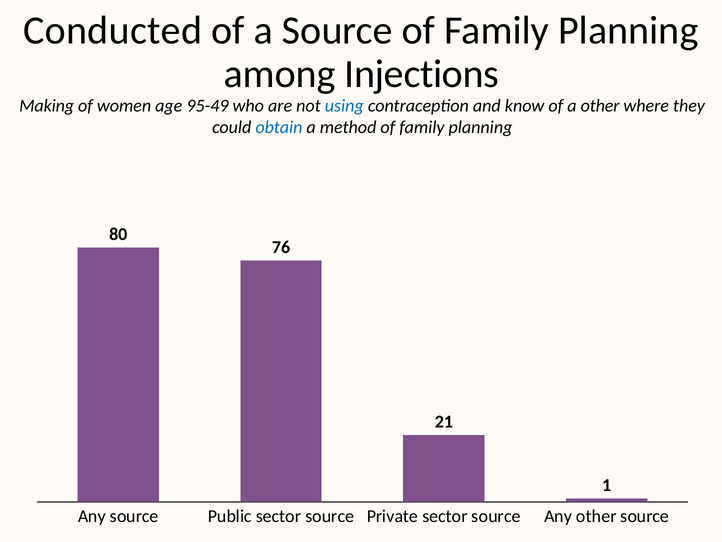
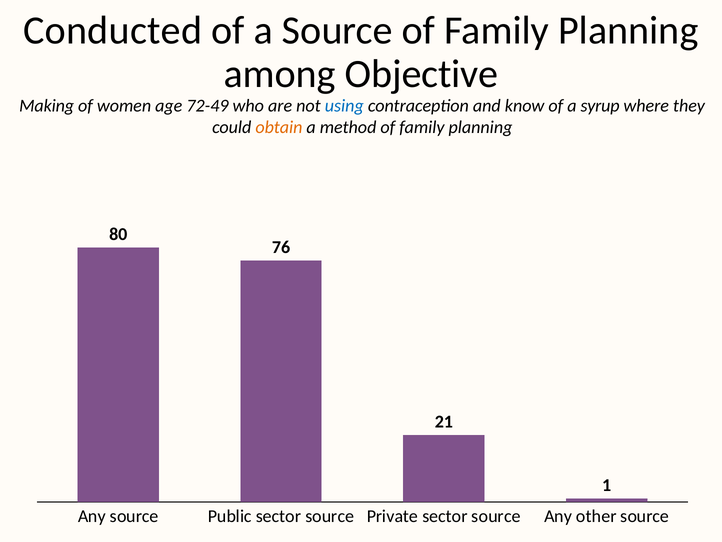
Injections: Injections -> Objective (422, 74)
95-49: 95-49 -> 72-49 (208, 106)
a other: other -> syrup (600, 106)
obtain colour: blue -> orange (279, 127)
